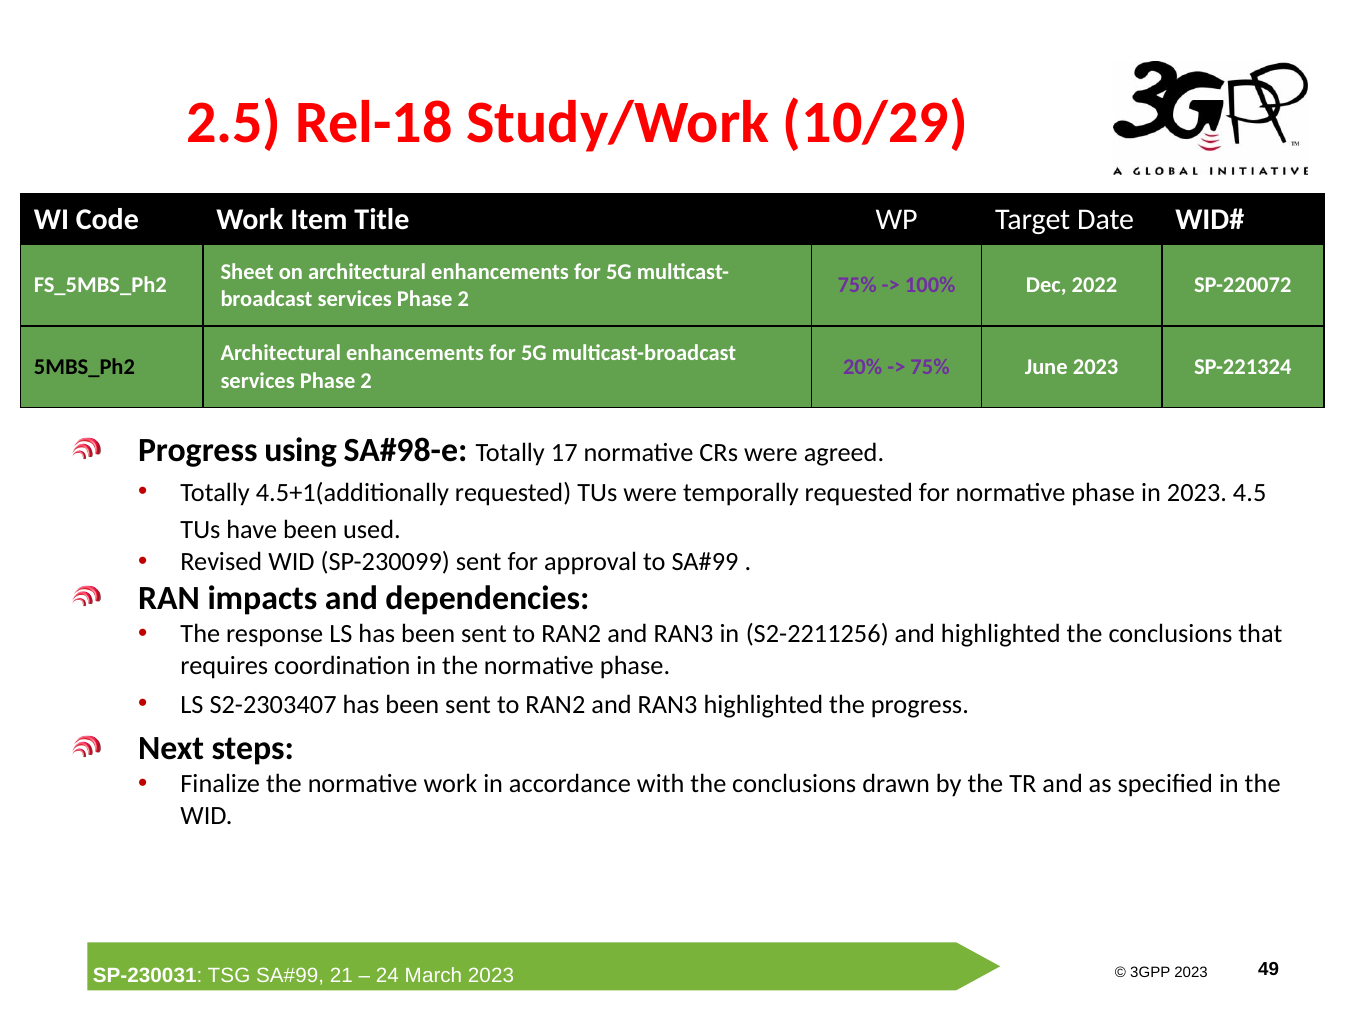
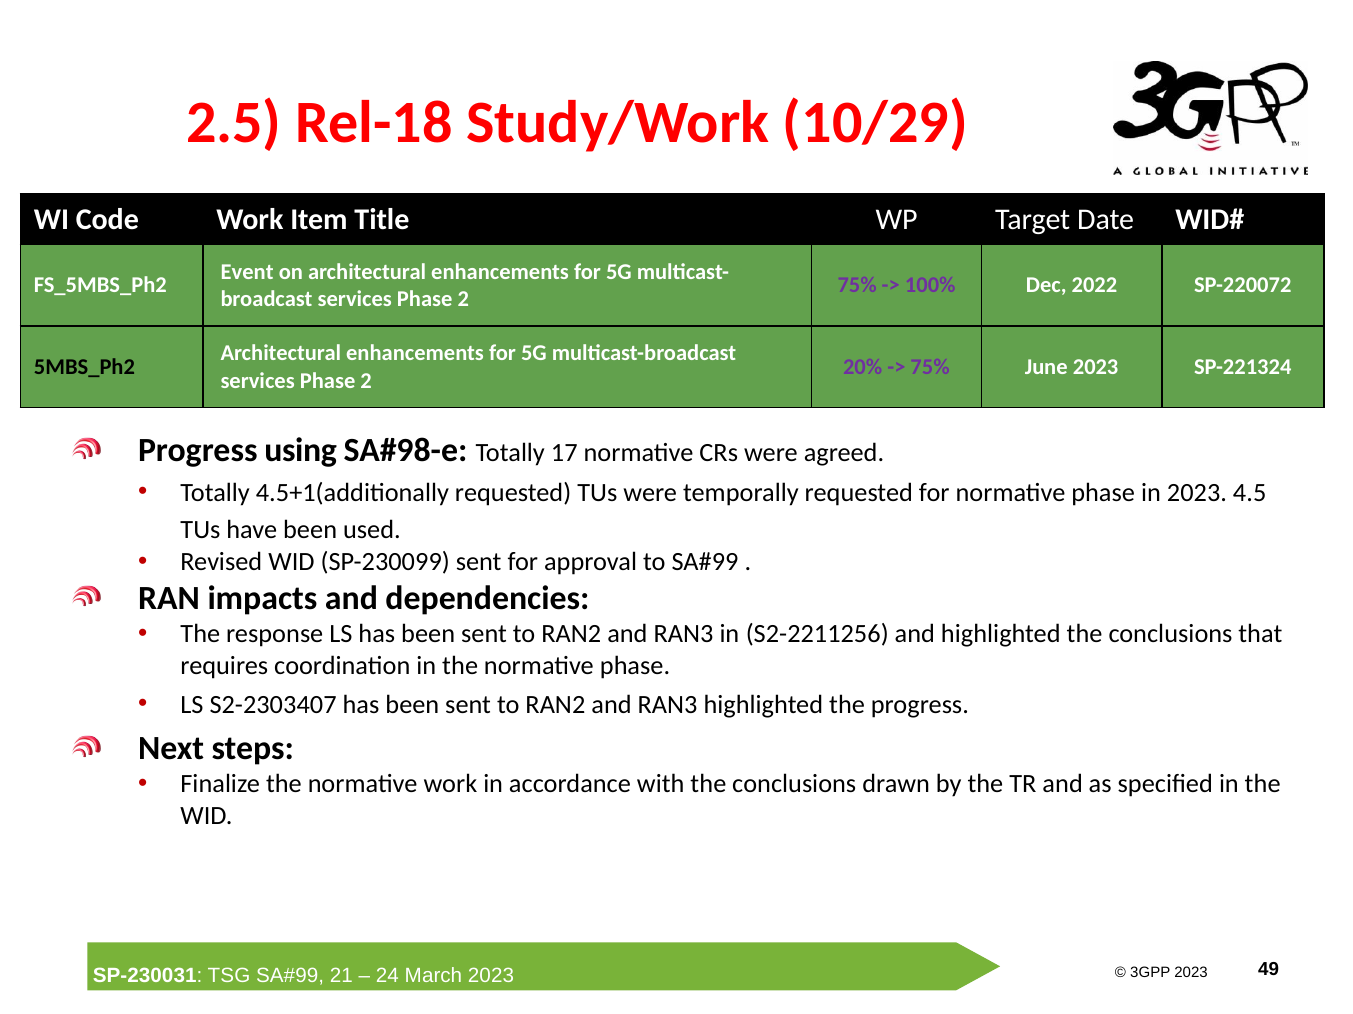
Sheet: Sheet -> Event (247, 272)
